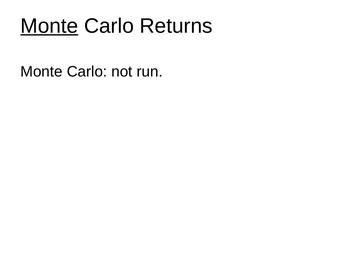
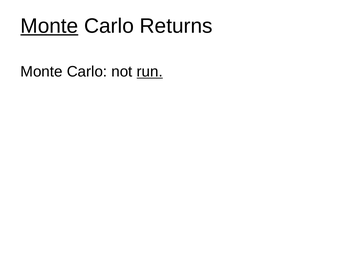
run underline: none -> present (150, 72)
